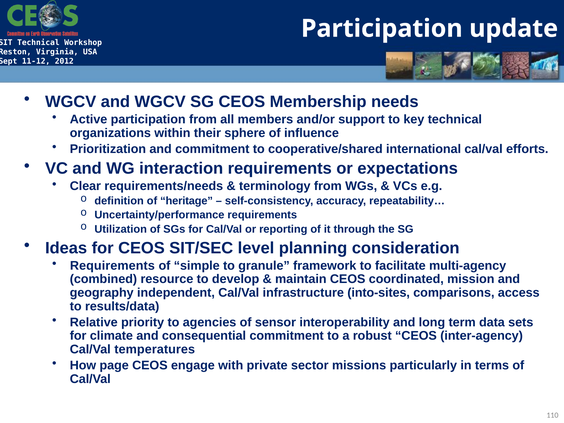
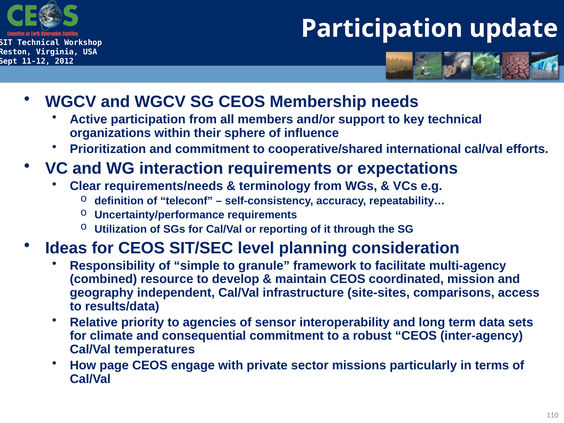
heritage: heritage -> teleconf (187, 201)
Requirements: Requirements -> Responsibility (112, 266)
into-sites: into-sites -> site-sites (379, 293)
